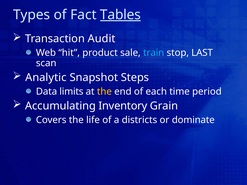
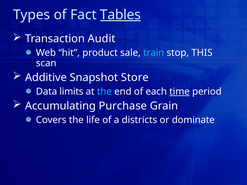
LAST: LAST -> THIS (202, 53)
Analytic: Analytic -> Additive (46, 78)
Steps: Steps -> Store (135, 78)
the colour: yellow -> light blue (104, 92)
time underline: none -> present (180, 92)
Inventory: Inventory -> Purchase (123, 106)
